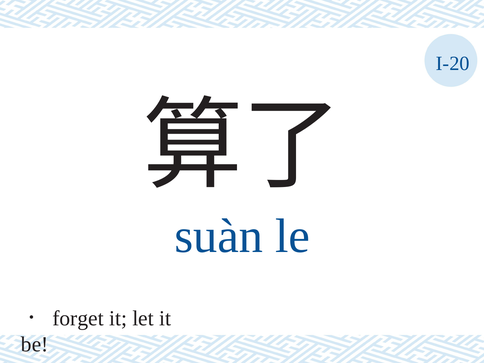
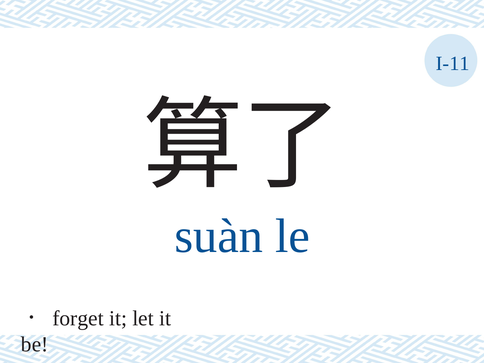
I-20: I-20 -> I-11 (453, 63)
